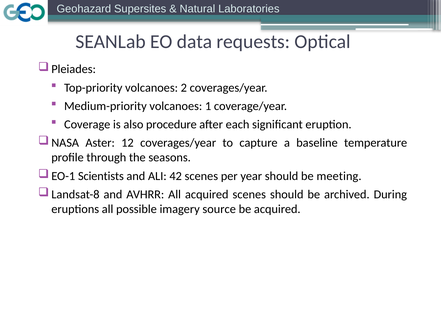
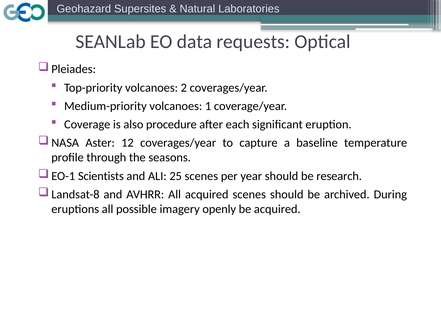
42: 42 -> 25 (176, 176)
meeting: meeting -> research (339, 176)
source: source -> openly (219, 209)
